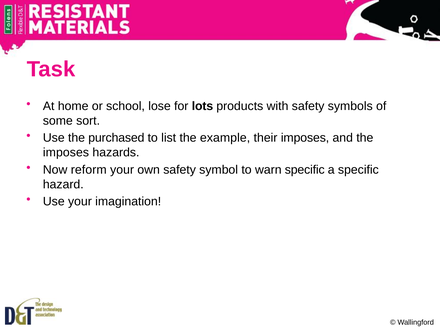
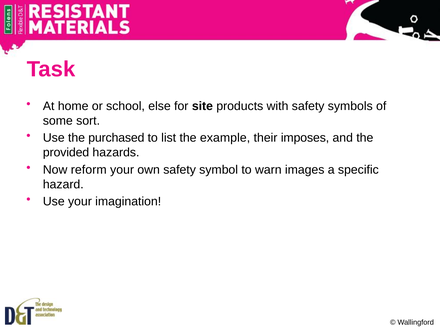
lose: lose -> else (160, 106)
lots: lots -> site (202, 106)
imposes: imposes -> provided (66, 153)
warn specific: specific -> images (305, 170)
